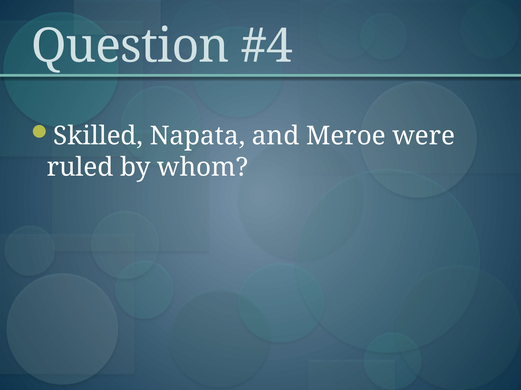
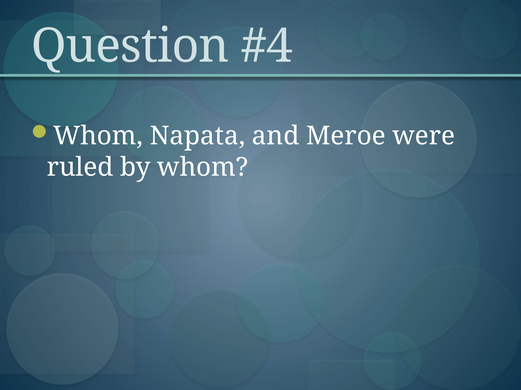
Skilled: Skilled -> Whom (98, 136)
